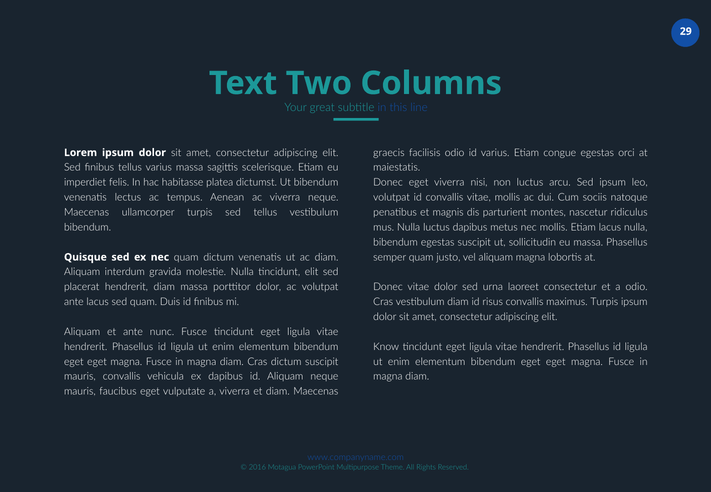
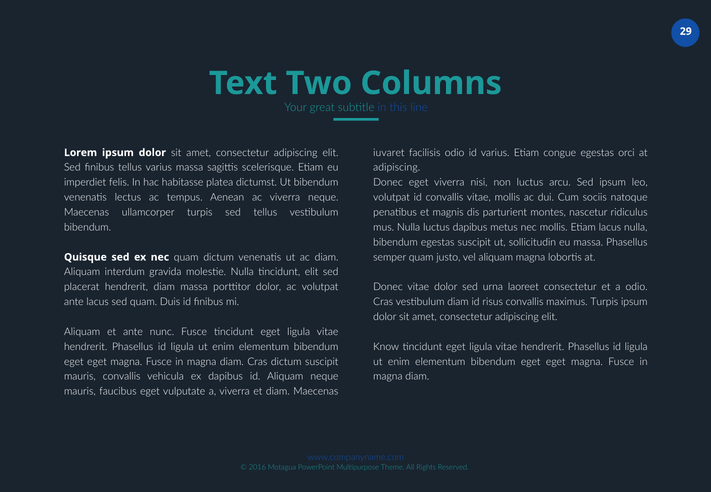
graecis: graecis -> iuvaret (389, 153)
maiestatis: maiestatis -> adipiscing (397, 168)
